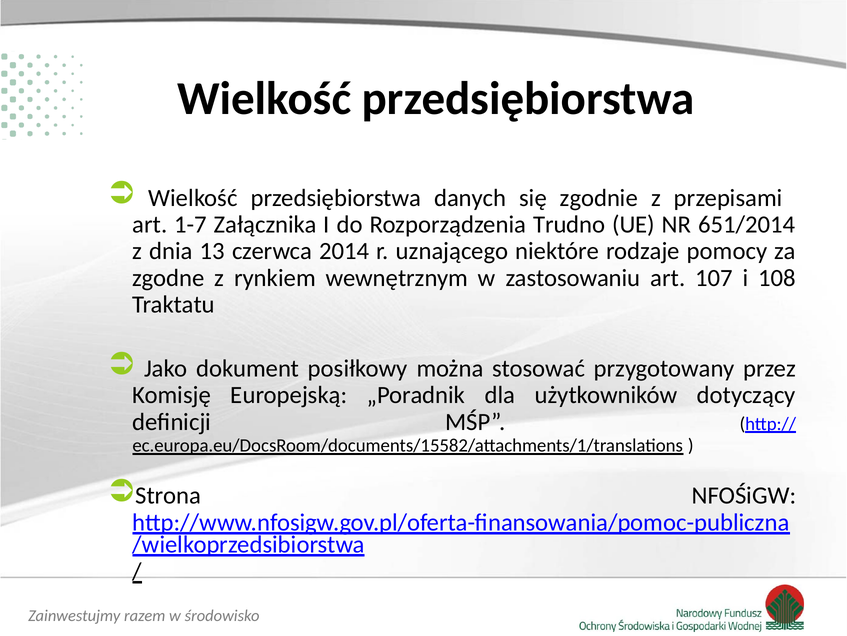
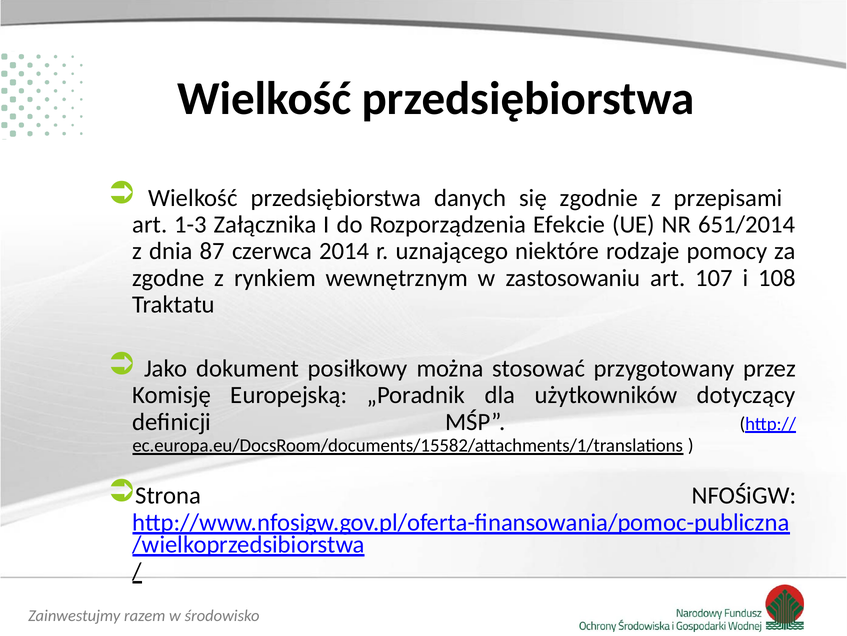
1-7: 1-7 -> 1-3 (191, 224)
Trudno: Trudno -> Efekcie (569, 224)
13: 13 -> 87 (212, 251)
